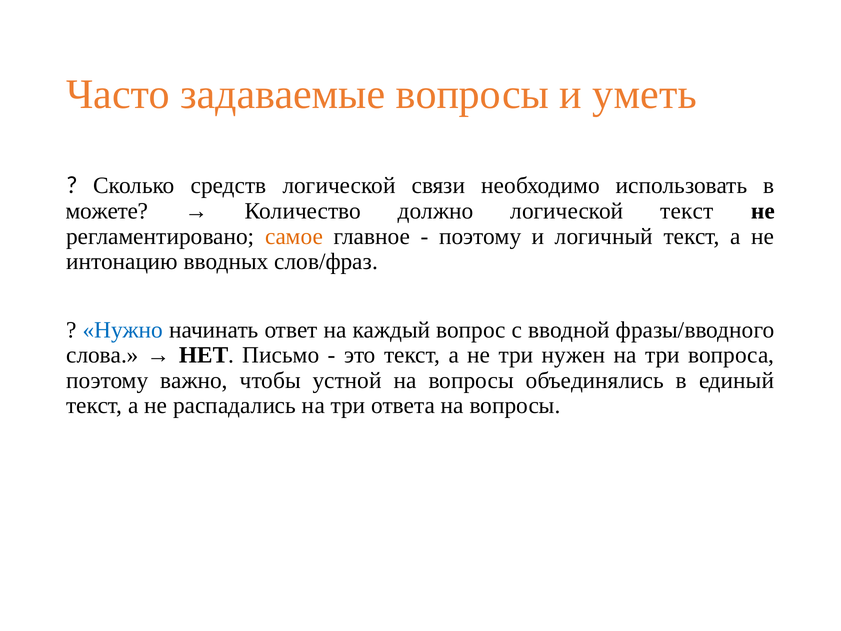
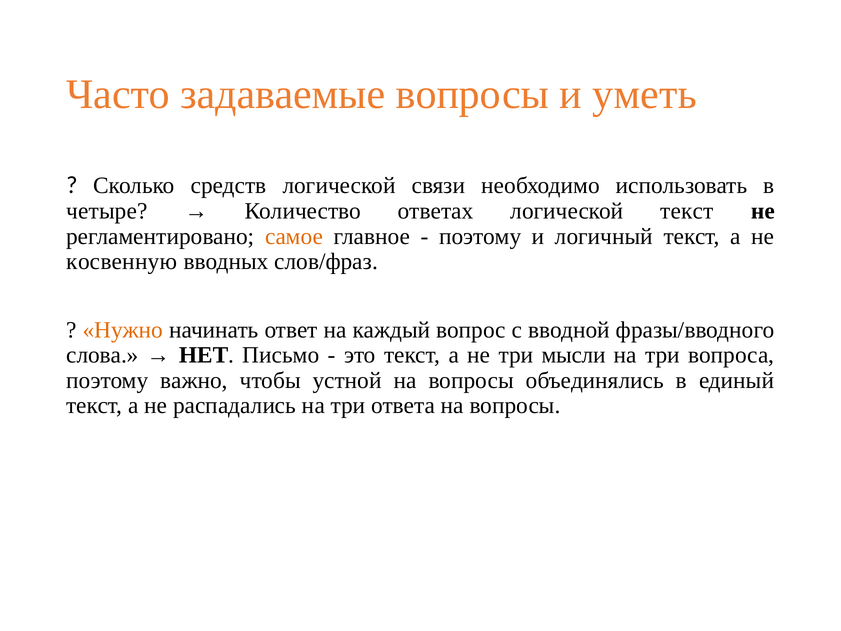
можете: можете -> четыре (107, 211)
должно: должно -> ответах (436, 211)
интонацию: интонацию -> косвенную (122, 262)
Нужно colour: blue -> orange (123, 330)
нужен: нужен -> мысли (574, 355)
